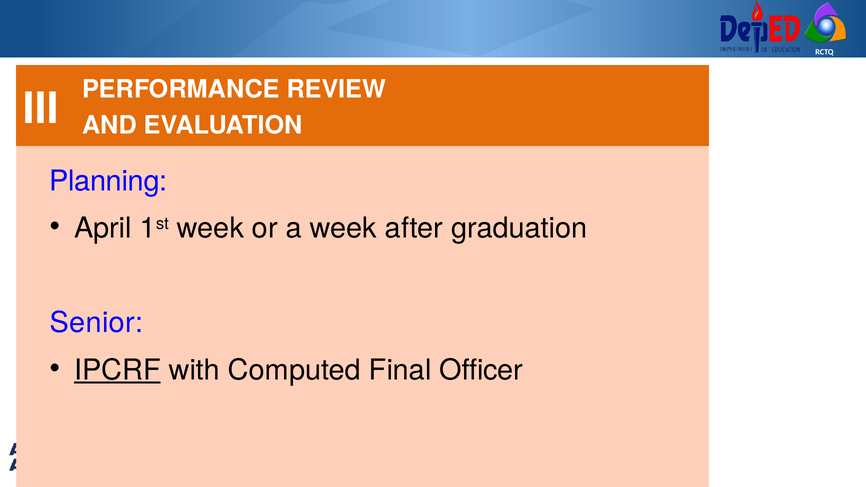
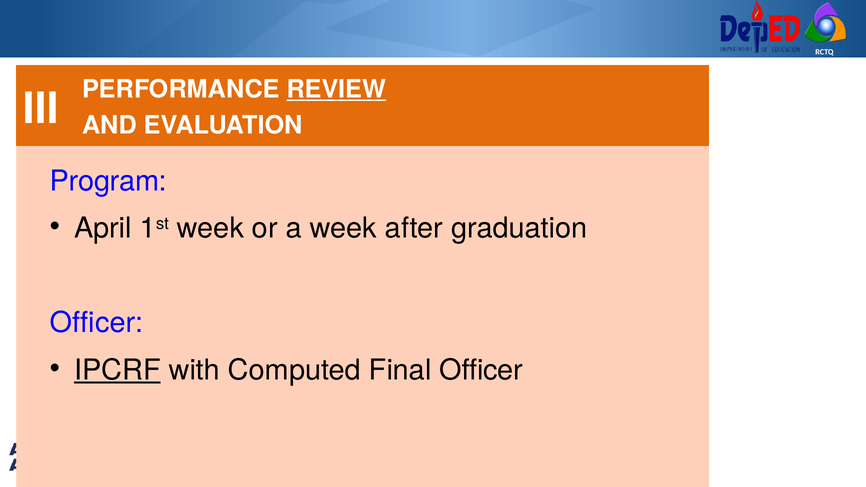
REVIEW underline: none -> present (336, 89)
Planning: Planning -> Program (108, 181)
Senior: Senior -> Officer (97, 323)
